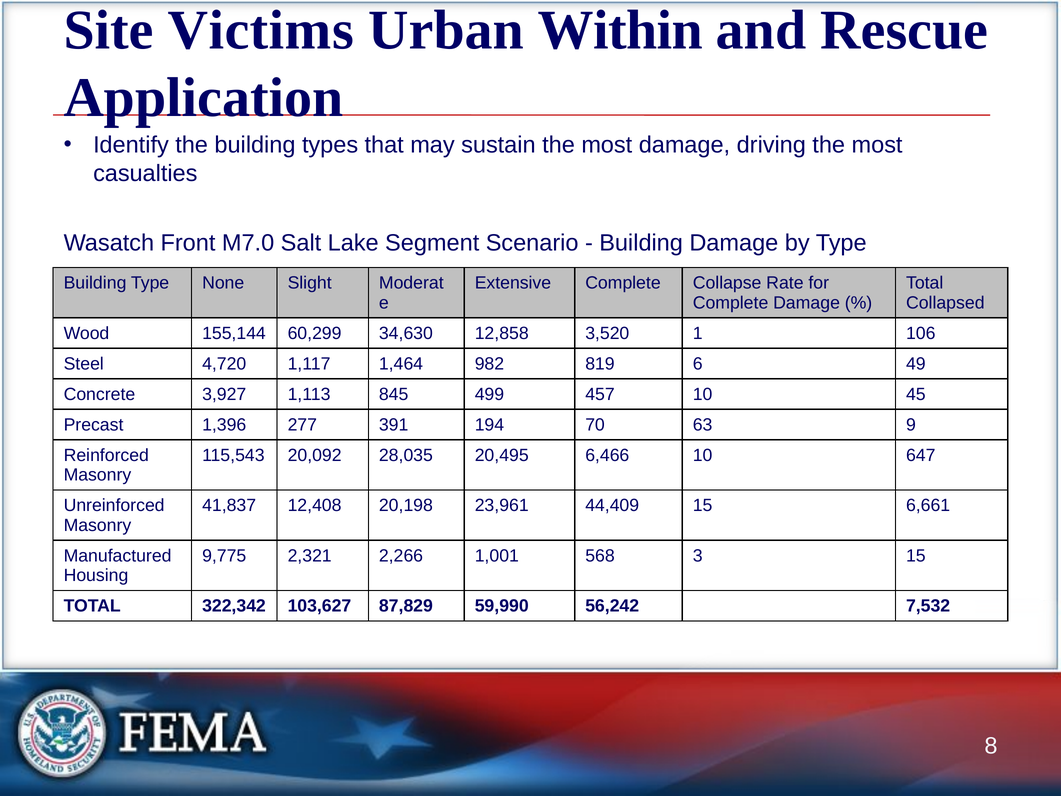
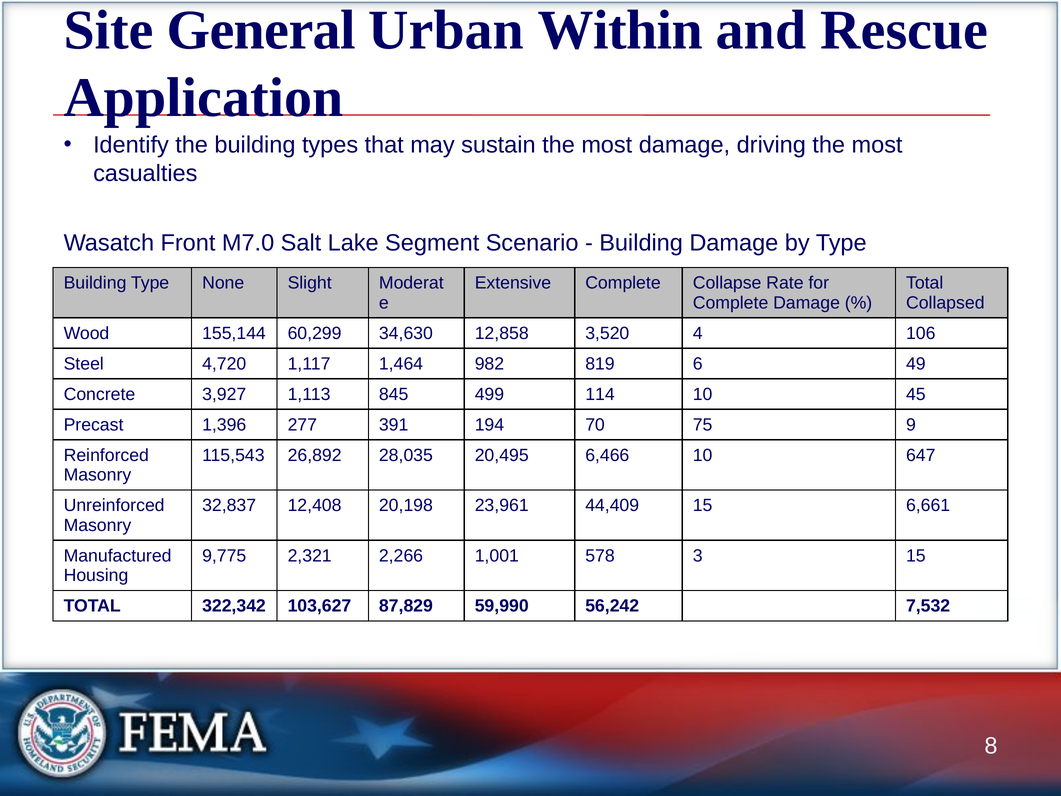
Victims: Victims -> General (261, 30)
1: 1 -> 4 (698, 333)
457: 457 -> 114 (600, 394)
63: 63 -> 75 (703, 425)
20,092: 20,092 -> 26,892 (315, 455)
41,837: 41,837 -> 32,837 (229, 505)
568: 568 -> 578 (600, 556)
